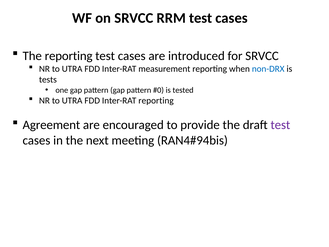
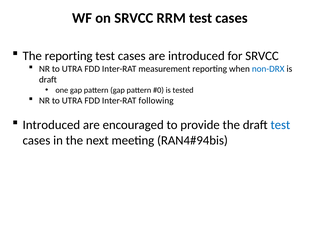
tests: tests -> draft (48, 80)
Inter-RAT reporting: reporting -> following (156, 100)
Agreement: Agreement -> Introduced (51, 125)
test colour: purple -> blue (280, 125)
